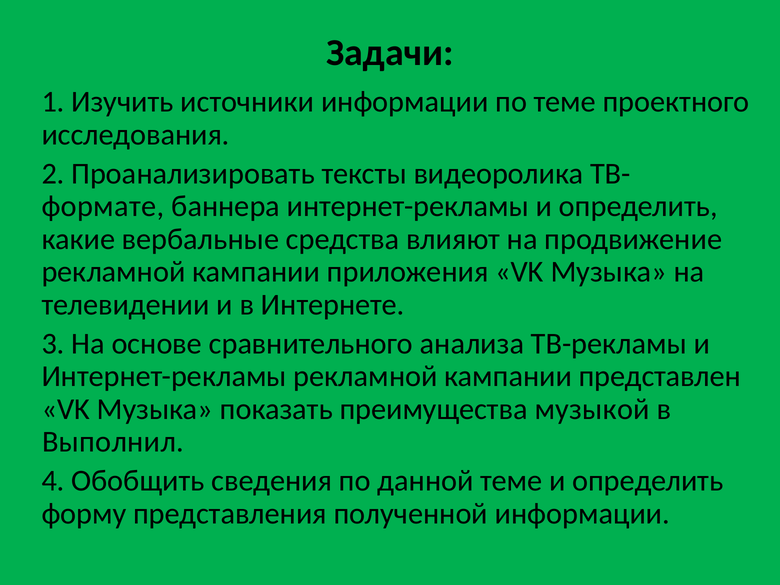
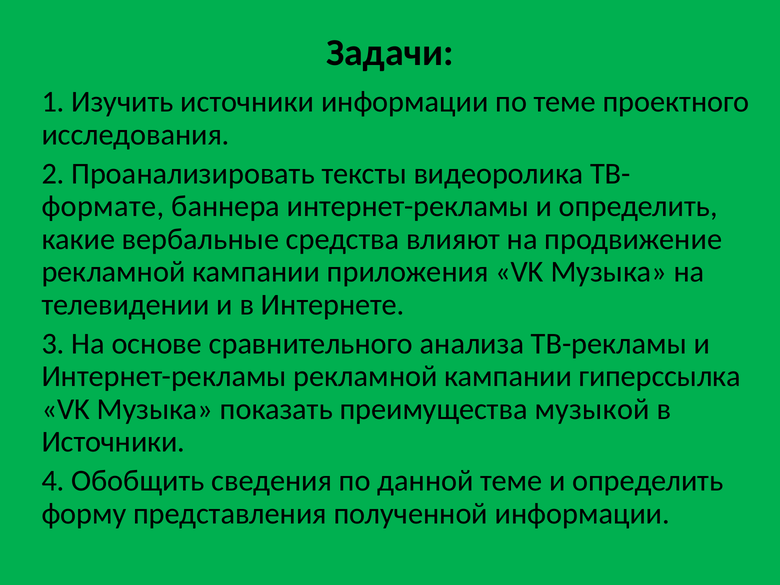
представлен: представлен -> гиперссылка (660, 376)
Выполнил: Выполнил -> Источники (113, 442)
